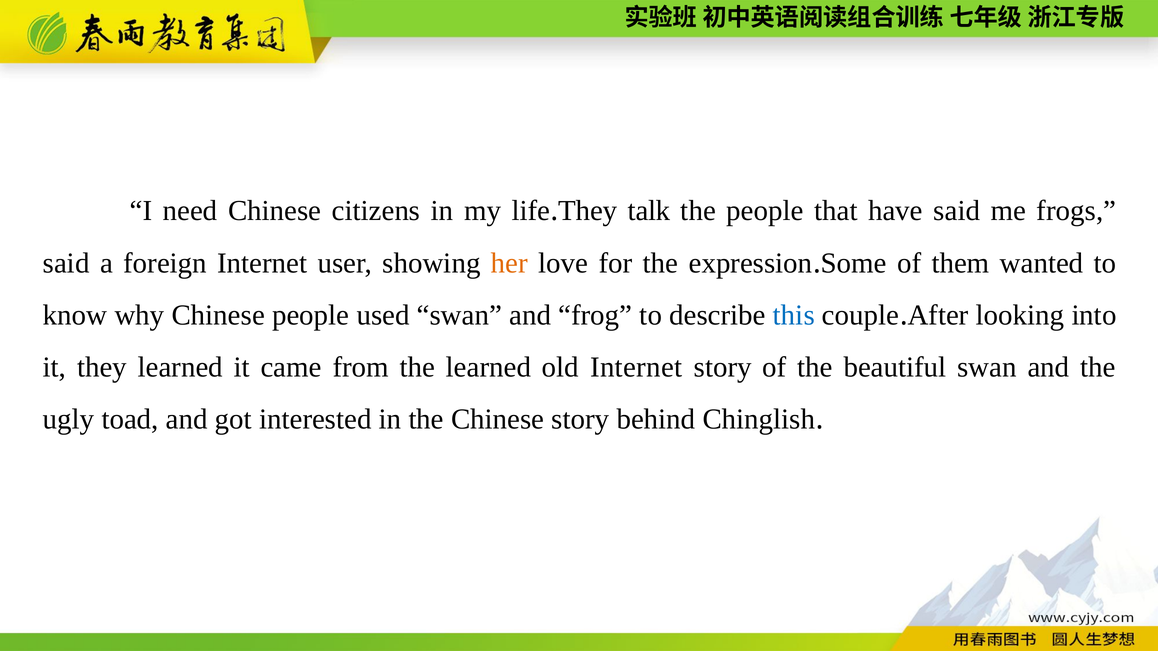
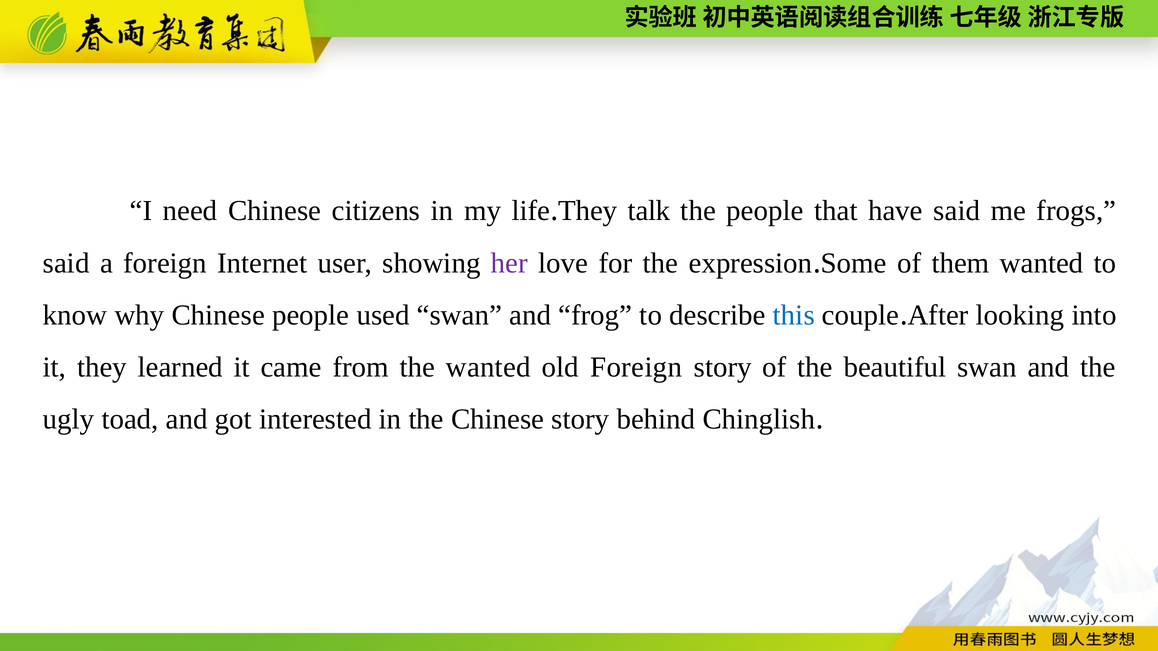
her colour: orange -> purple (509, 263)
the learned: learned -> wanted (488, 367)
old Internet: Internet -> Foreign (636, 367)
